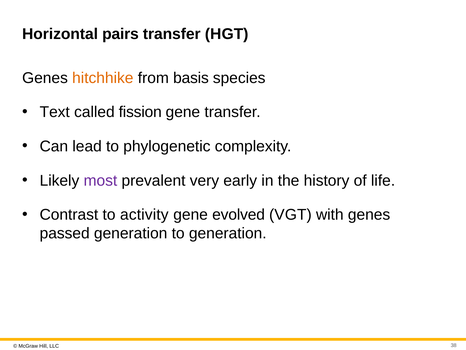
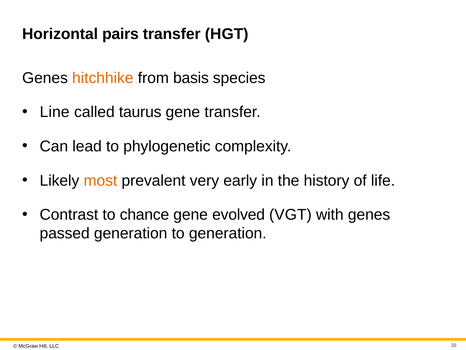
Text: Text -> Line (55, 112)
fission: fission -> taurus (140, 112)
most colour: purple -> orange (100, 180)
activity: activity -> chance (144, 214)
